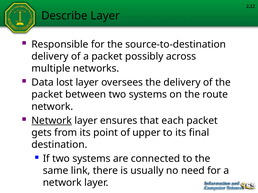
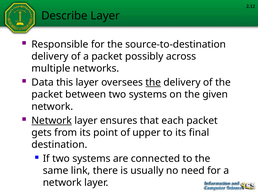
lost: lost -> this (65, 83)
the underline: none -> present (153, 83)
route: route -> given (215, 95)
